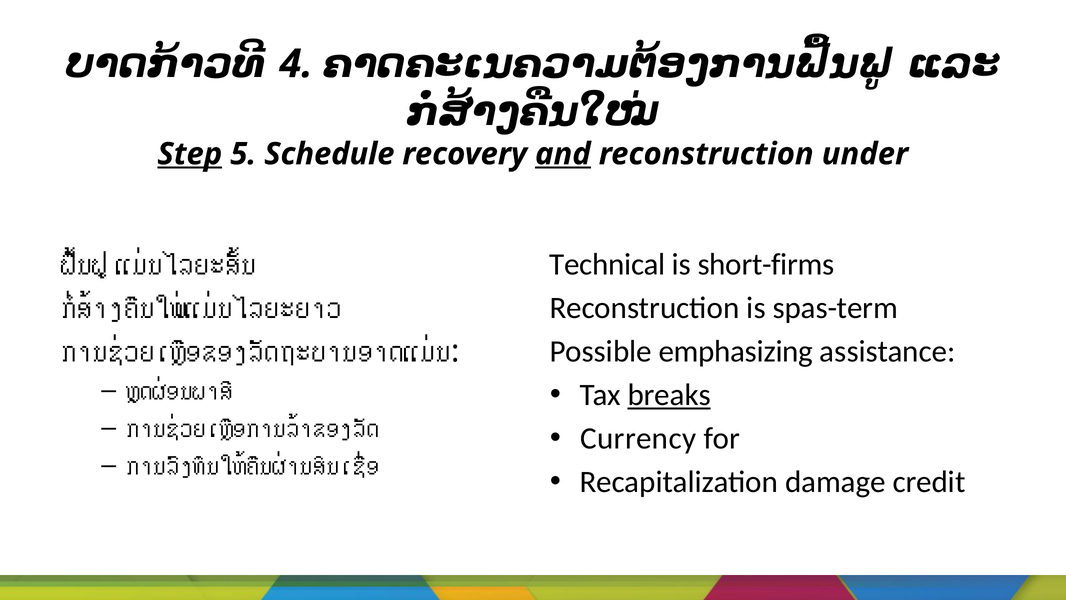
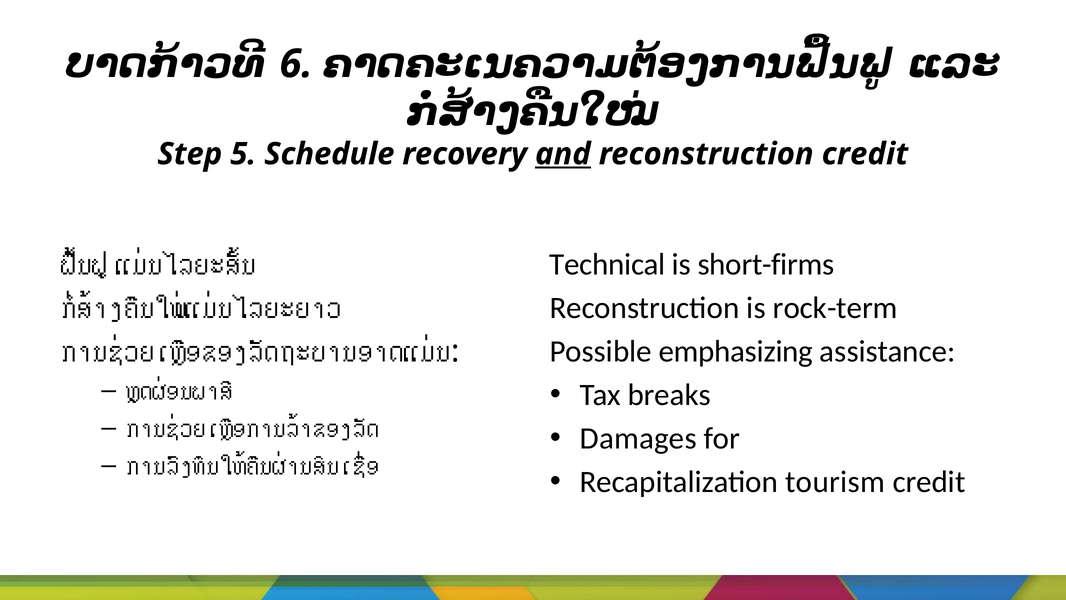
4: 4 -> 6 (296, 64)
Step underline: present -> none (190, 154)
reconstruction under: under -> credit (865, 154)
spas-term: spas-term -> rock-term (835, 308)
breaks underline: present -> none (669, 395)
Currency: Currency -> Damages (638, 438)
damage: damage -> tourism (835, 482)
